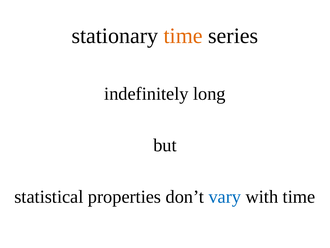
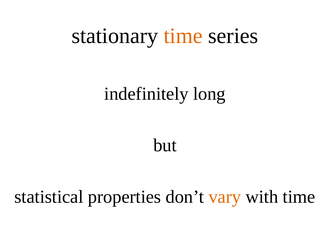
vary colour: blue -> orange (225, 196)
